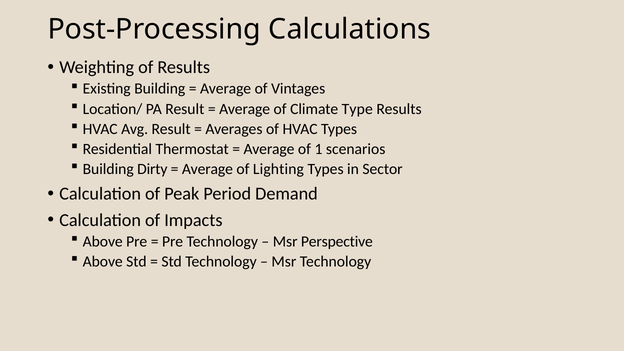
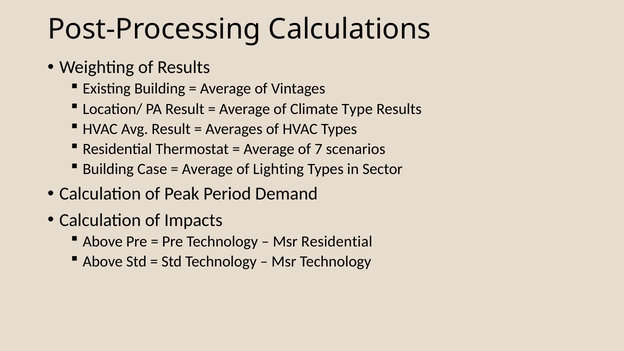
1: 1 -> 7 (318, 149)
Dirty: Dirty -> Case (152, 169)
Msr Perspective: Perspective -> Residential (337, 242)
